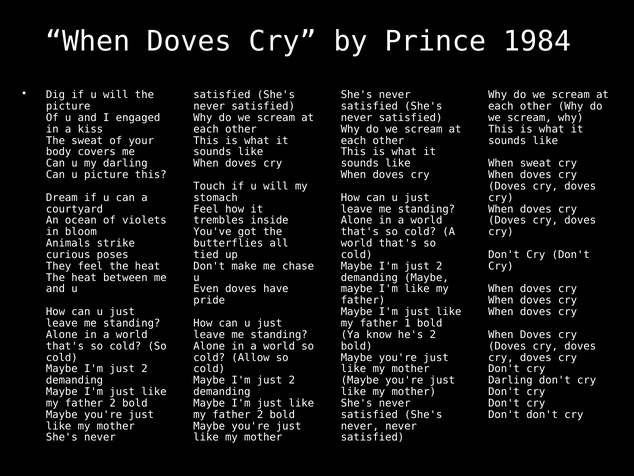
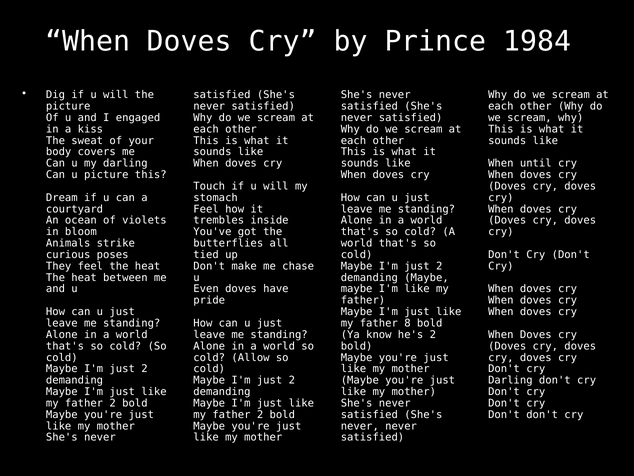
When sweat: sweat -> until (536, 163)
1: 1 -> 8 (407, 323)
